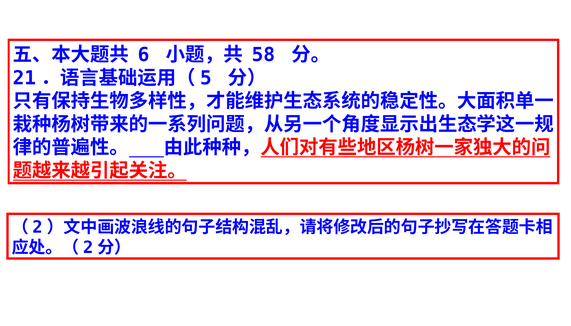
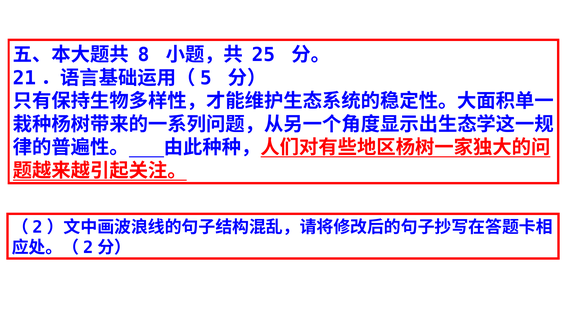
6: 6 -> 8 (144, 55)
58: 58 -> 25 (264, 55)
